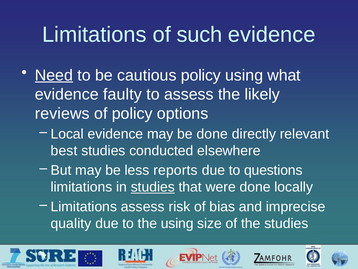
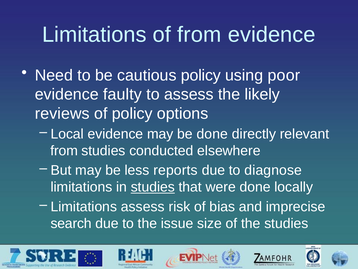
of such: such -> from (199, 35)
Need underline: present -> none (54, 75)
what: what -> poor (284, 75)
best: best -> from (64, 151)
questions: questions -> diagnose (273, 170)
quality: quality -> search (71, 223)
the using: using -> issue (177, 223)
